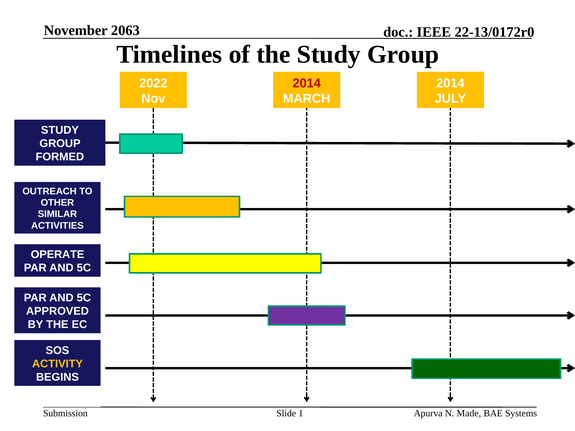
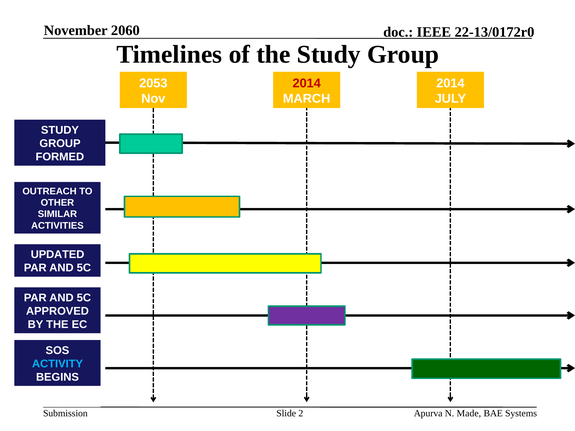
2063: 2063 -> 2060 (125, 30)
2022: 2022 -> 2053 (153, 83)
OPERATE: OPERATE -> UPDATED (58, 255)
ACTIVITY colour: yellow -> light blue (58, 364)
1: 1 -> 2 (301, 414)
